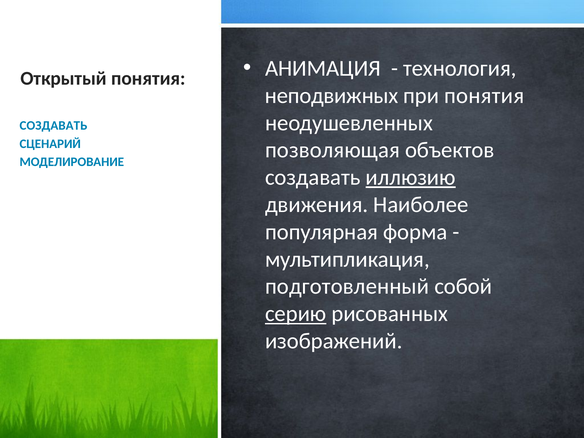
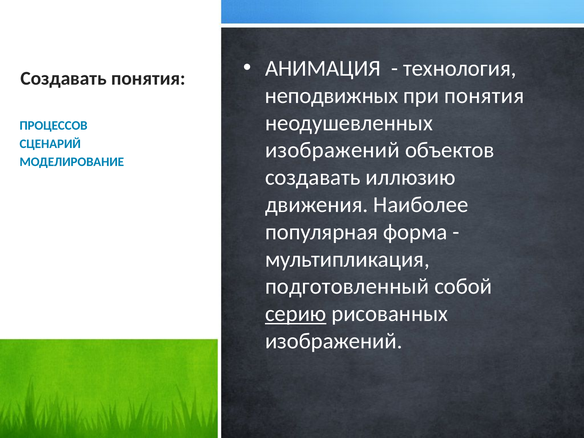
Открытый: Открытый -> Создавать (64, 78)
СОЗДАВАТЬ: СОЗДАВАТЬ -> ПРОЦЕССОВ (54, 126)
позволяющая: позволяющая -> изображений (332, 150)
иллюзию underline: present -> none (411, 177)
